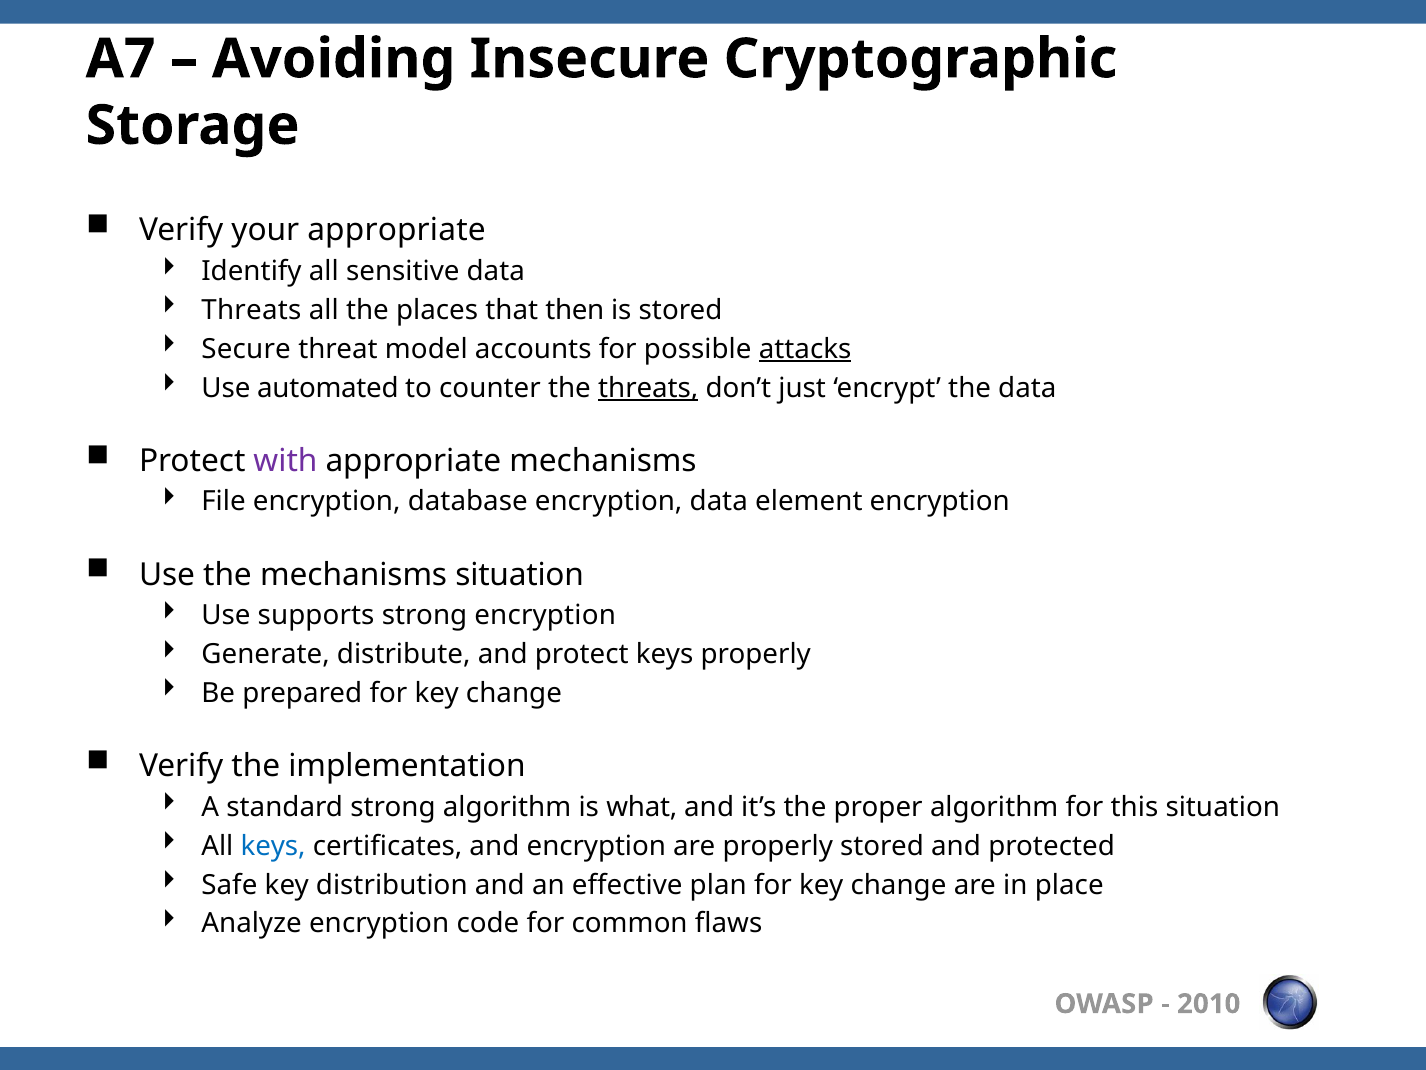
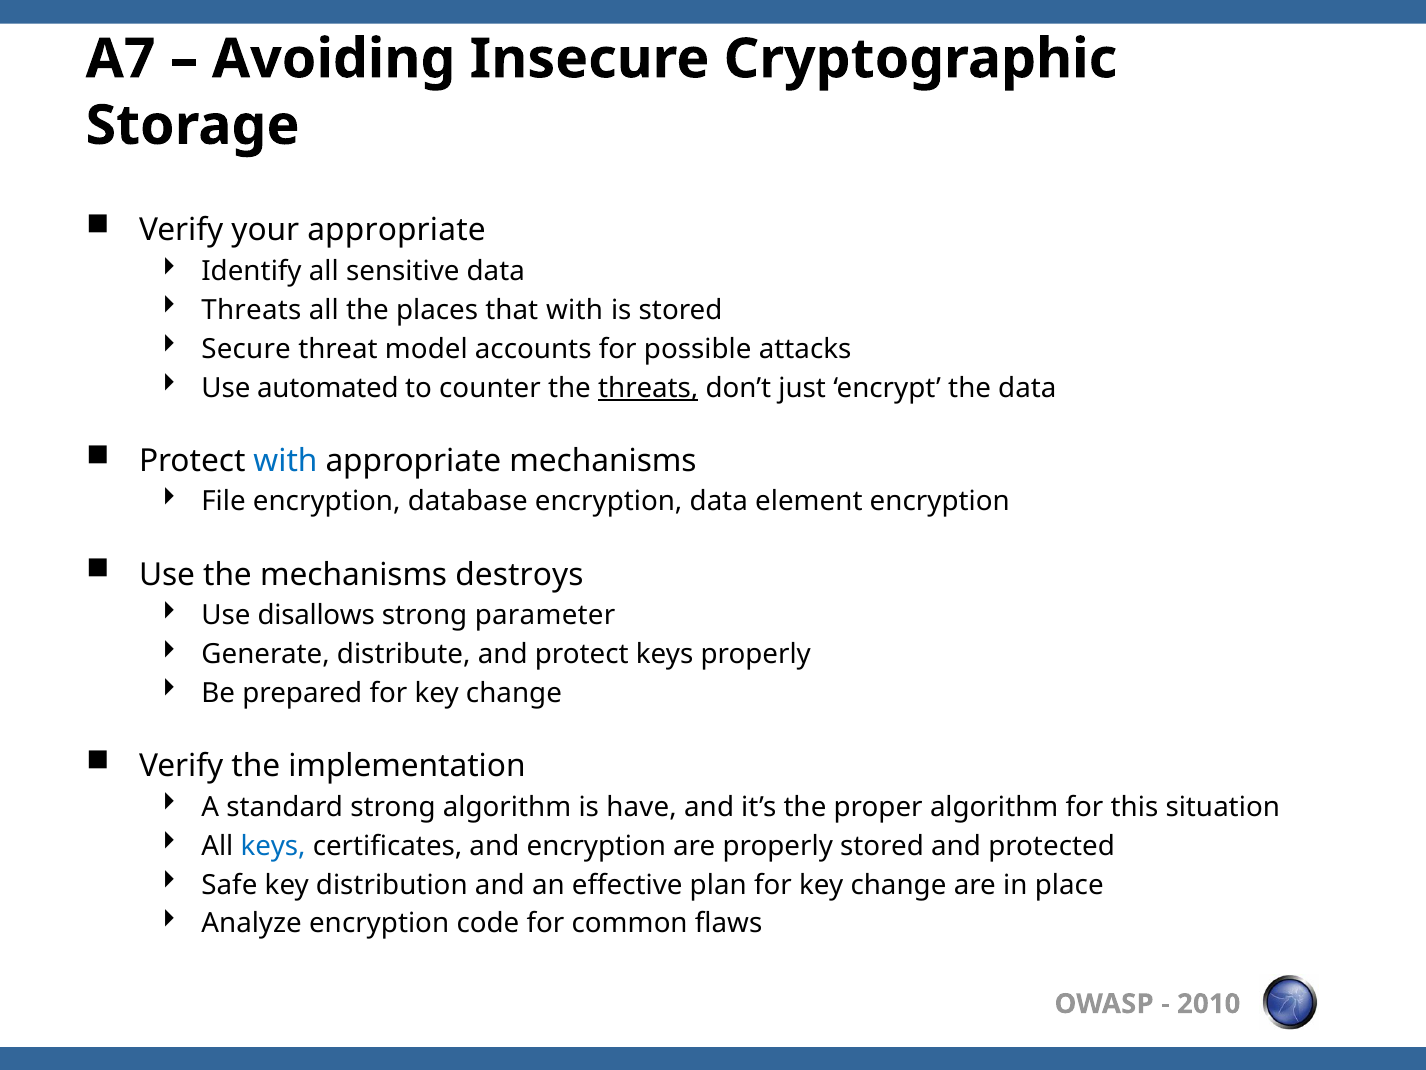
that then: then -> with (575, 310)
attacks underline: present -> none (805, 349)
with colour: purple -> blue (285, 461)
mechanisms situation: situation -> destroys (519, 574)
supports: supports -> disallows (316, 615)
strong encryption: encryption -> parameter (545, 615)
what: what -> have (642, 807)
